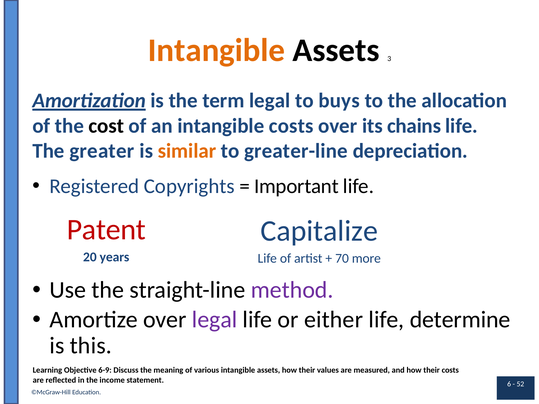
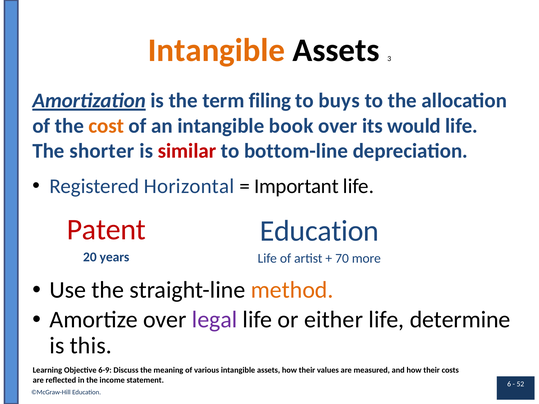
term legal: legal -> filing (270, 101)
cost colour: black -> orange (106, 126)
intangible costs: costs -> book (291, 126)
chains: chains -> would (414, 126)
greater: greater -> shorter (102, 151)
similar colour: orange -> red (187, 151)
greater-line: greater-line -> bottom-line (296, 151)
Copyrights: Copyrights -> Horizontal (189, 186)
Capitalize: Capitalize -> Education (319, 231)
method colour: purple -> orange (292, 290)
